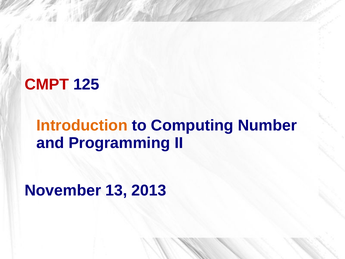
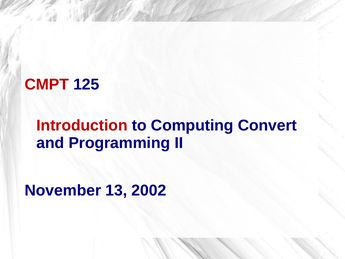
Introduction colour: orange -> red (82, 125)
Number: Number -> Convert (267, 125)
2013: 2013 -> 2002 (149, 190)
